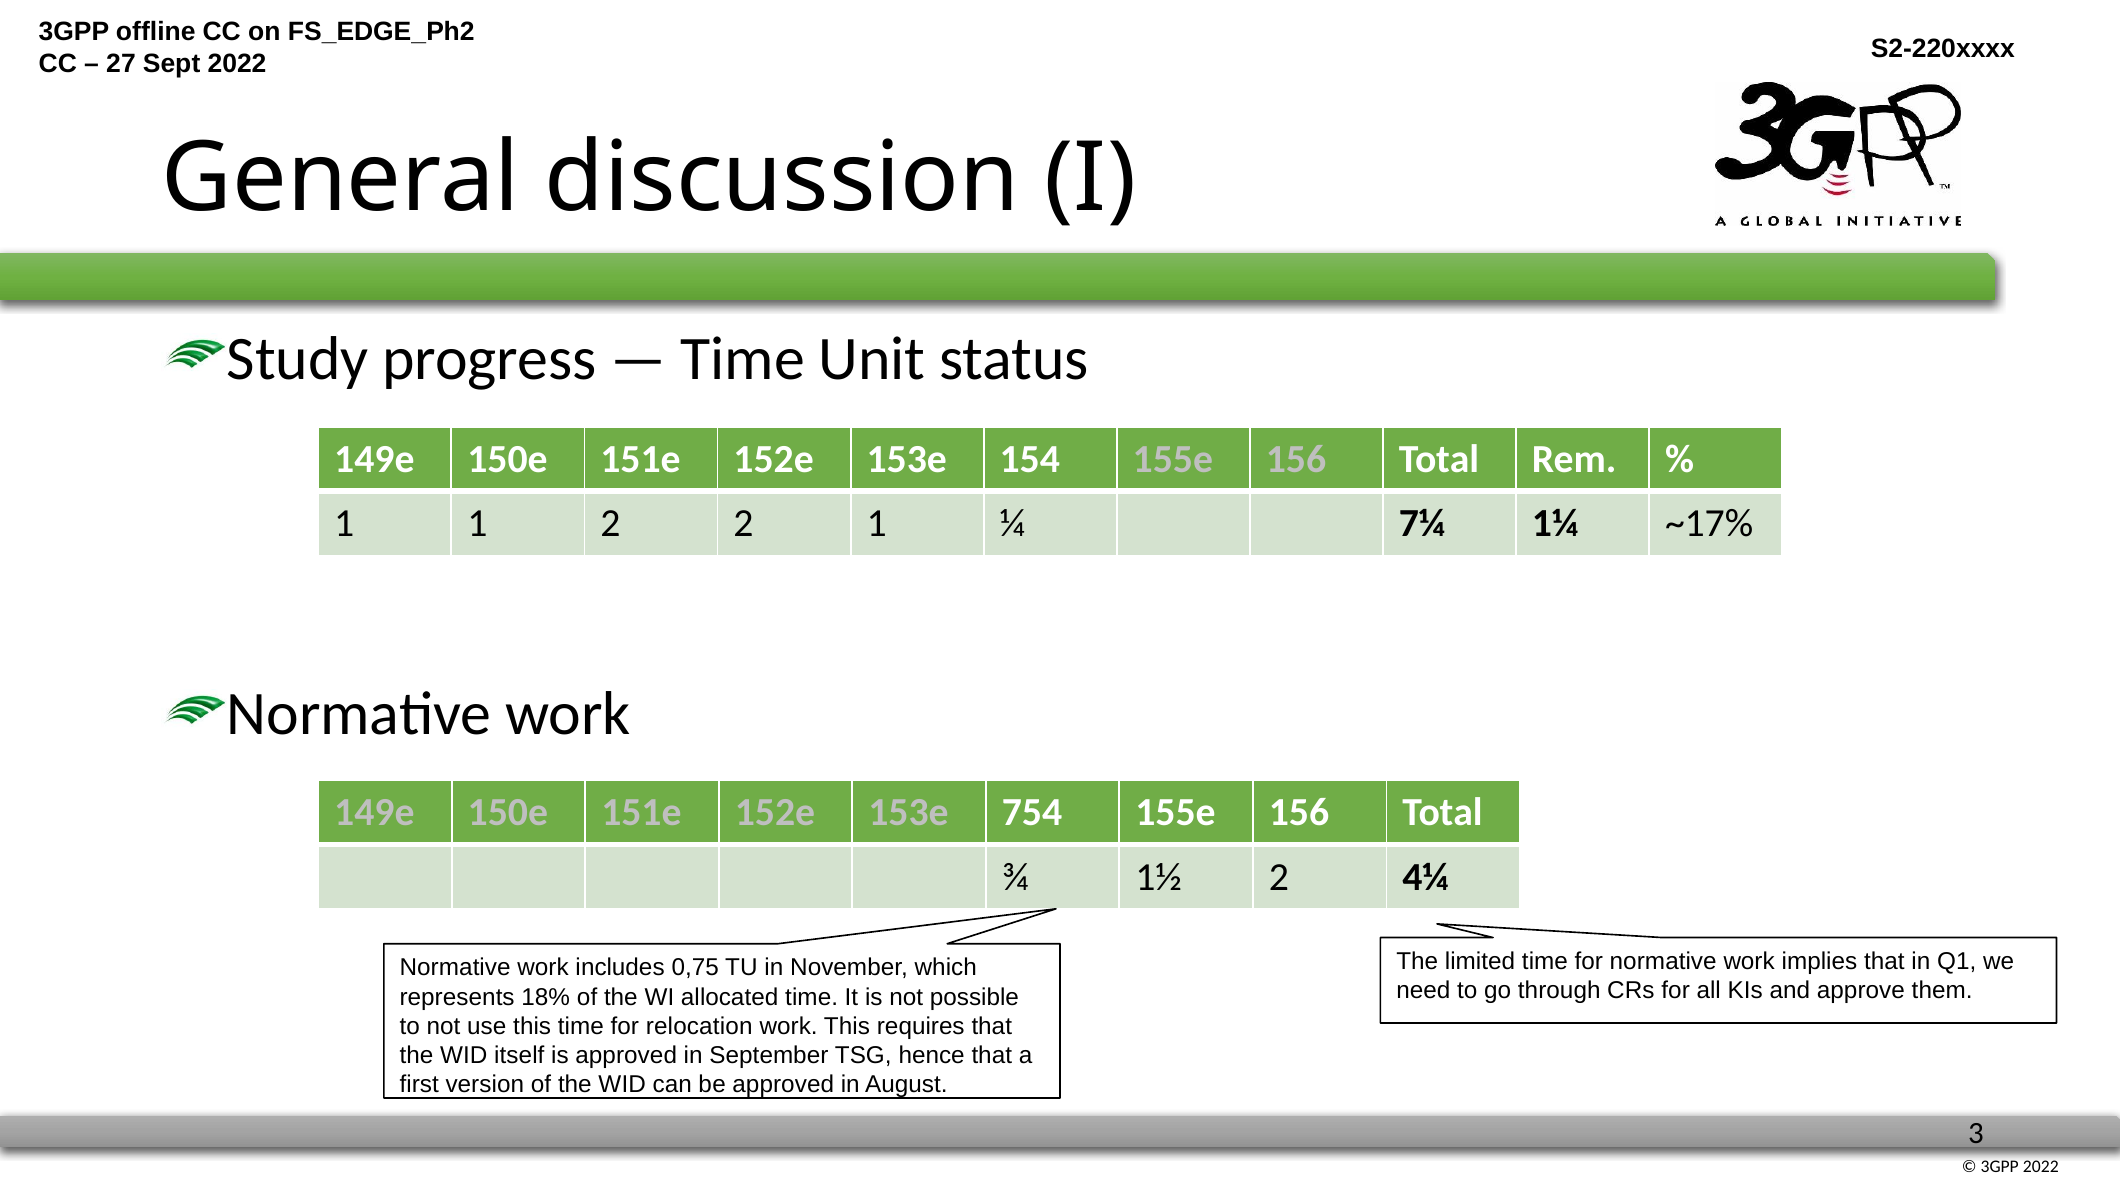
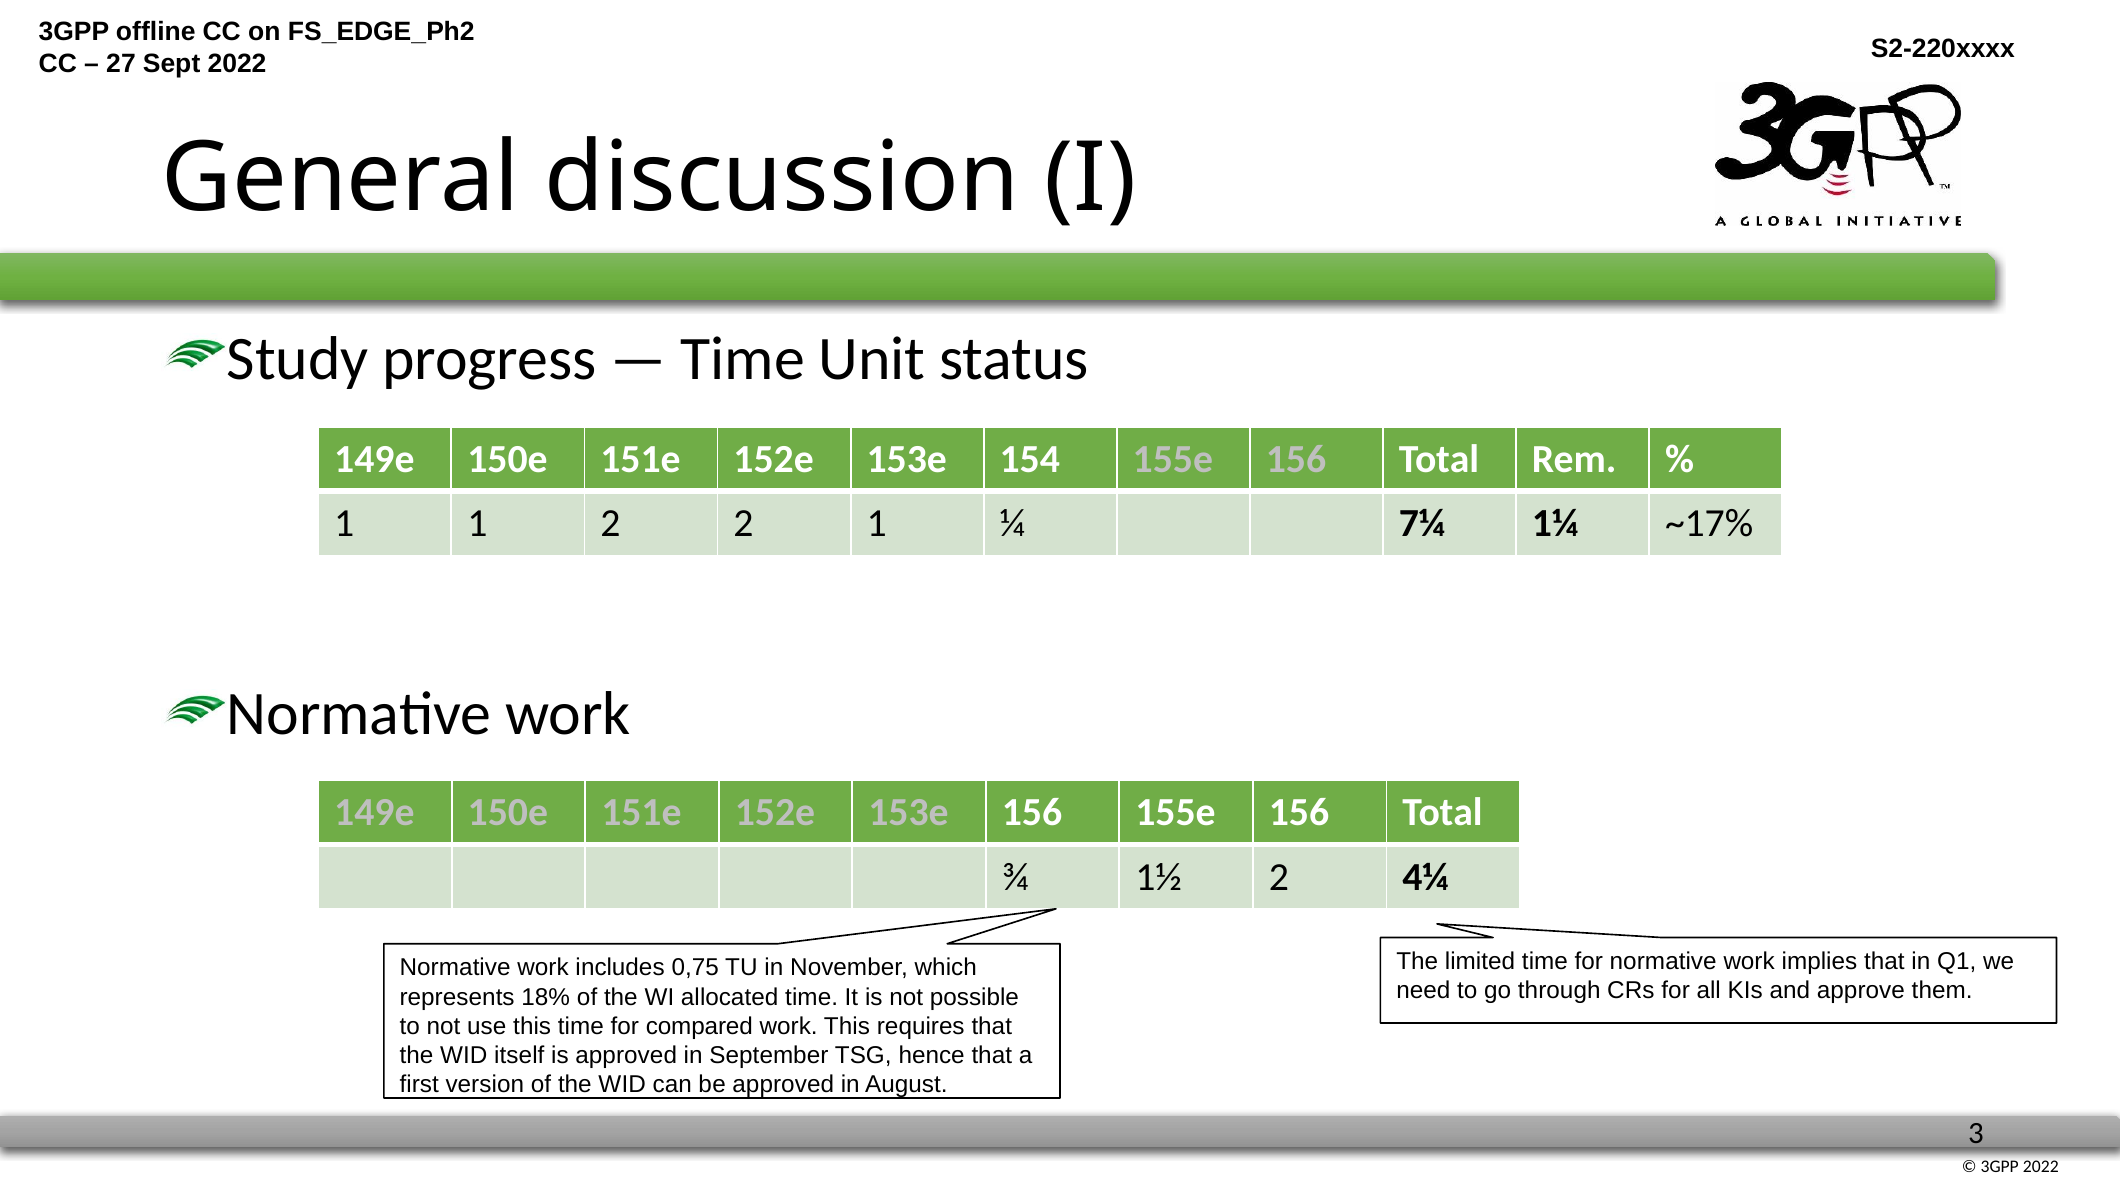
153e 754: 754 -> 156 (1032, 812)
relocation: relocation -> compared (699, 1026)
